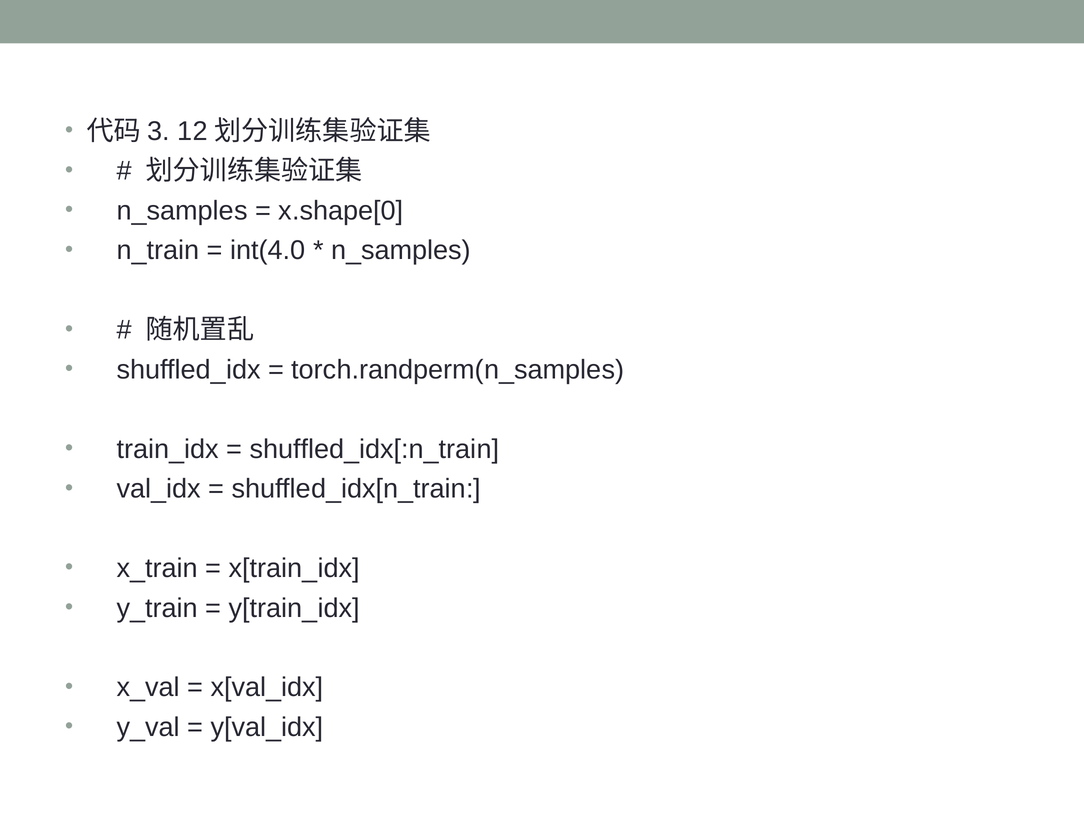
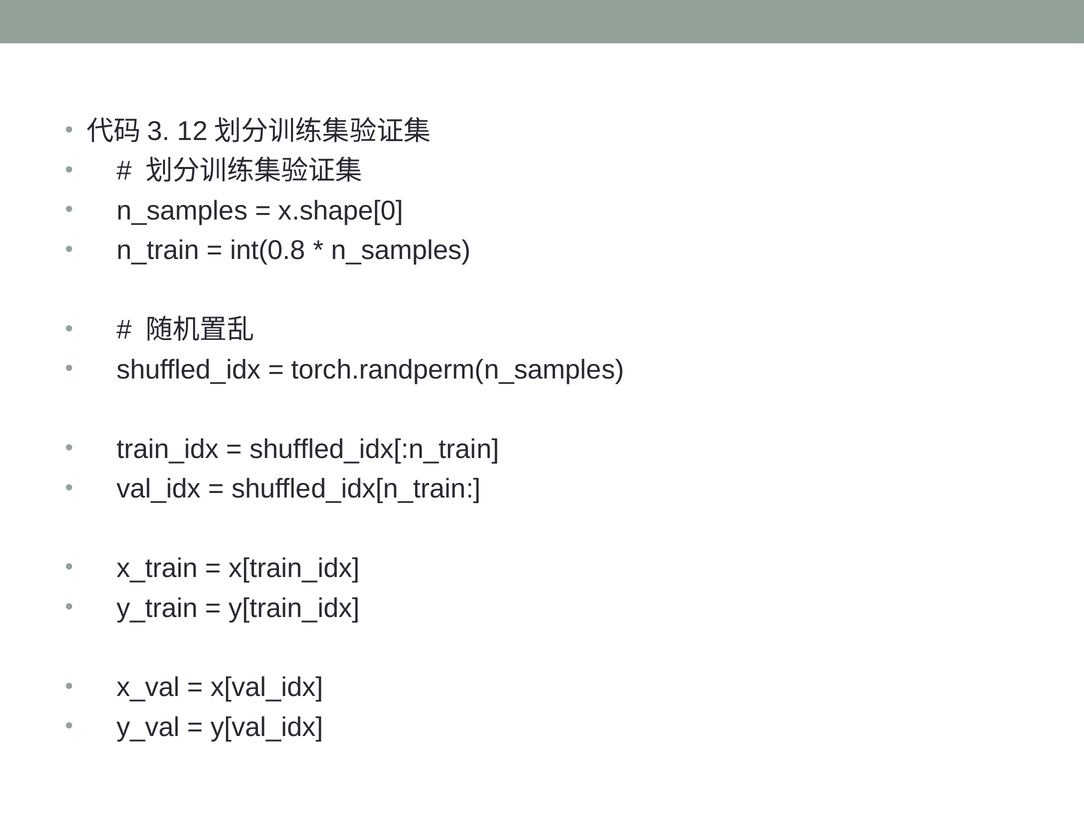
int(4.0: int(4.0 -> int(0.8 (268, 250)
